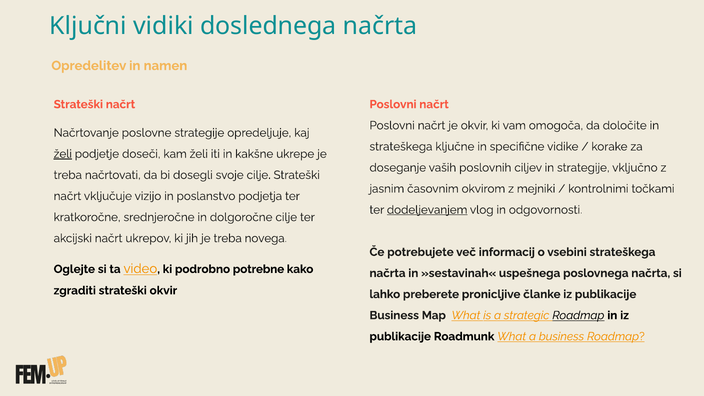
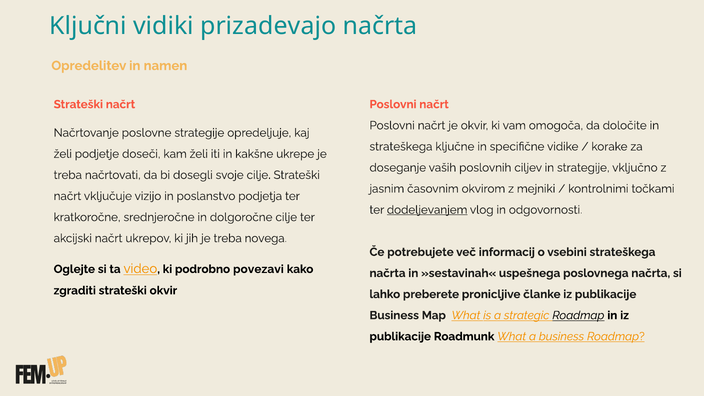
doslednega: doslednega -> prizadevajo (268, 26)
želi underline: present -> none (63, 154)
potrebne: potrebne -> povezavi (258, 269)
